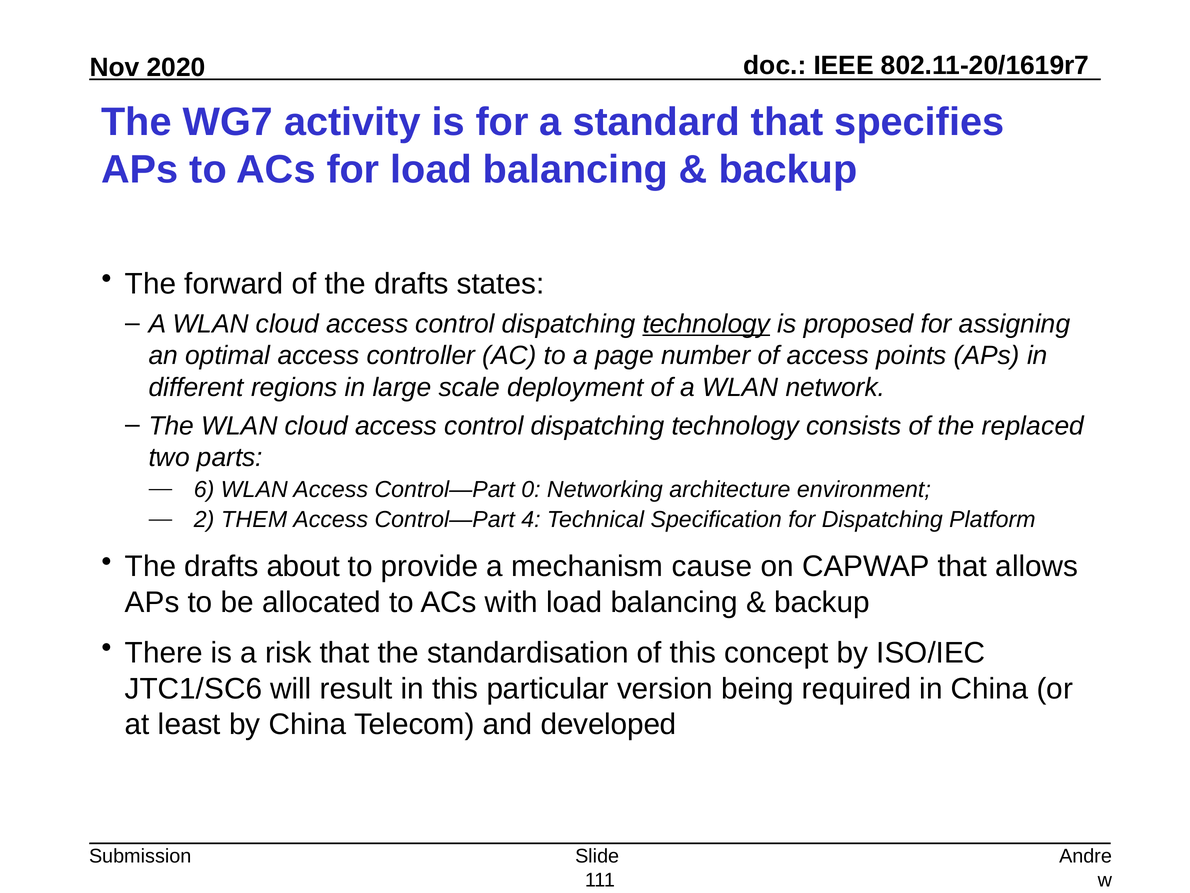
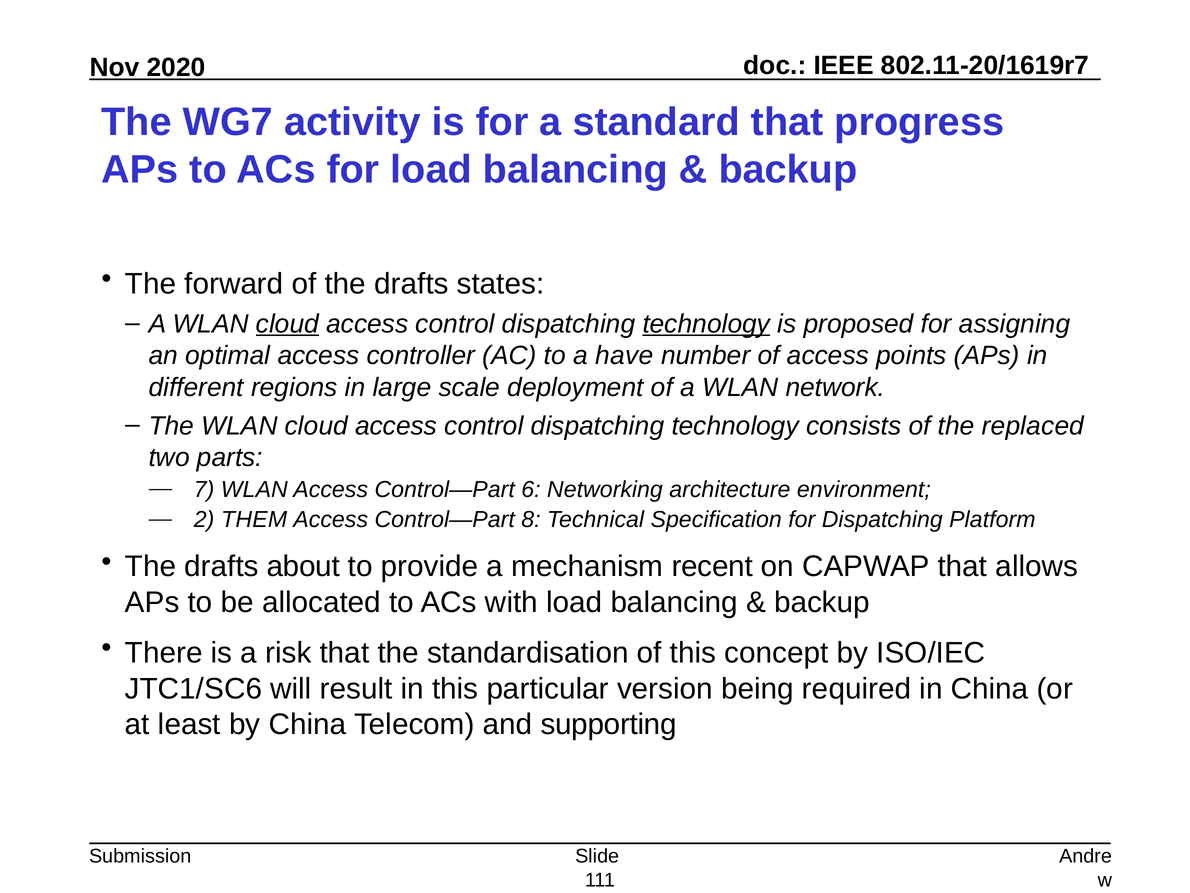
specifies: specifies -> progress (919, 122)
cloud underline: none -> present (287, 324)
page: page -> have (624, 356)
6: 6 -> 7 (204, 489)
0: 0 -> 6 (531, 489)
4: 4 -> 8 (531, 519)
cause: cause -> recent (712, 566)
developed: developed -> supporting (609, 724)
